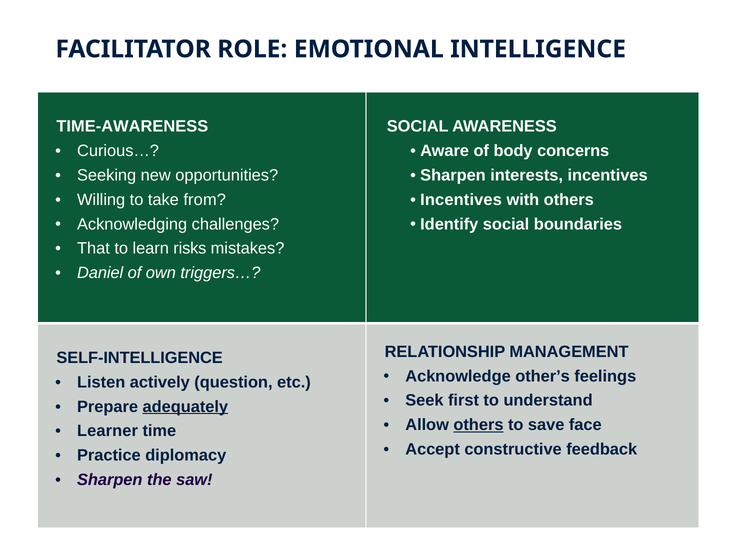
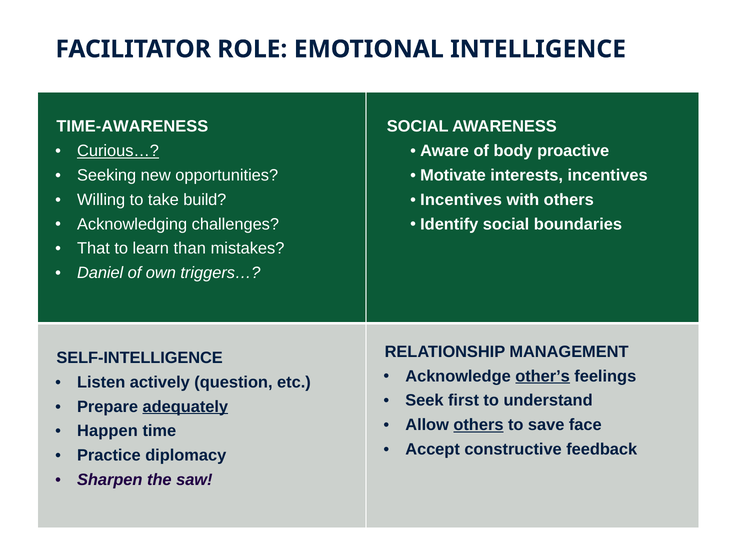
Curious… underline: none -> present (118, 151)
concerns: concerns -> proactive (573, 151)
Sharpen: Sharpen -> Motivate (453, 175)
from: from -> build (205, 200)
risks: risks -> than (190, 249)
other’s underline: none -> present (543, 376)
Learner: Learner -> Happen (107, 431)
